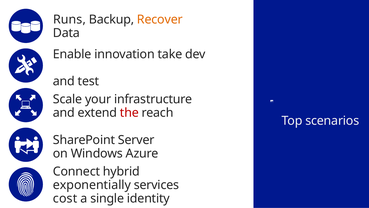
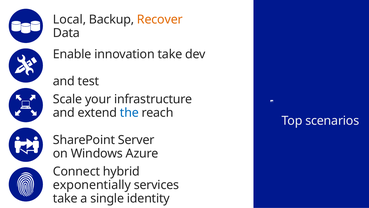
Runs: Runs -> Local (70, 19)
the colour: red -> blue (129, 113)
cost: cost -> take (65, 198)
